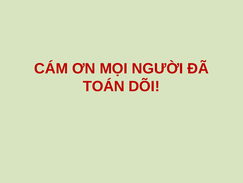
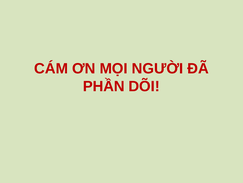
TOÁN: TOÁN -> PHẦN (104, 86)
